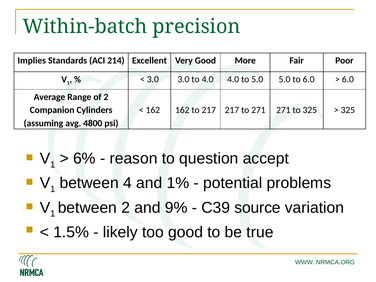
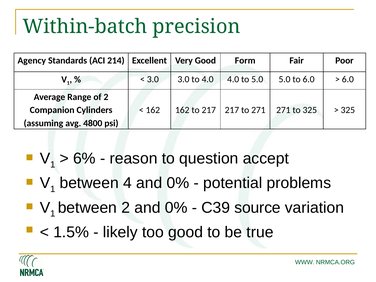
Implies: Implies -> Agency (32, 61)
More: More -> Form (245, 61)
4 and 1%: 1% -> 0% (178, 183)
2 and 9%: 9% -> 0% (176, 208)
